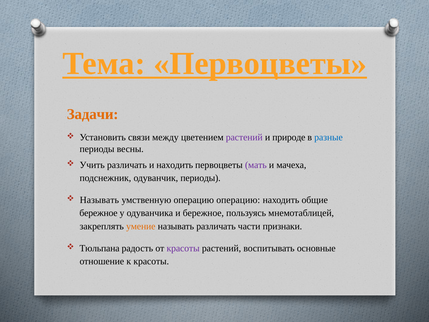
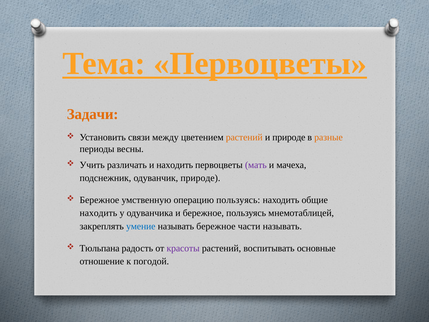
растений colour: purple -> orange (244, 137)
разные colour: blue -> orange (329, 137)
одуванчик периоды: периоды -> природе (200, 178)
Называть: Называть -> Бережное (99, 200)
операцию операцию: операцию -> пользуясь (238, 200)
бережное: бережное -> находить (98, 213)
умение colour: orange -> blue (141, 226)
называть различать: различать -> бережное (216, 226)
части признаки: признаки -> называть (282, 226)
к красоты: красоты -> погодой (151, 261)
